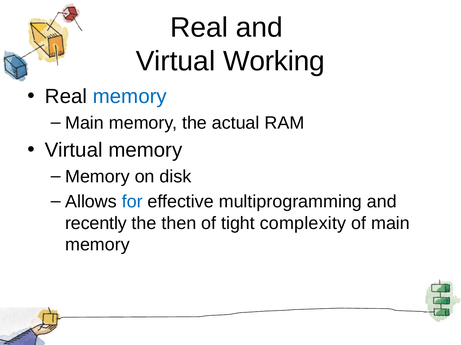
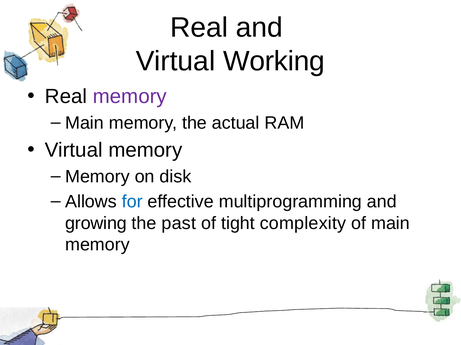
memory colour: blue -> purple (130, 97)
recently: recently -> growing (96, 224)
then: then -> past (179, 224)
